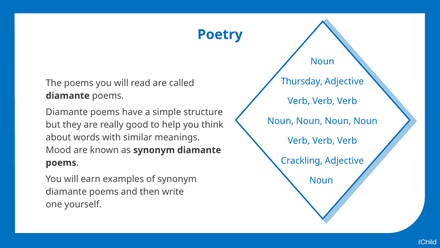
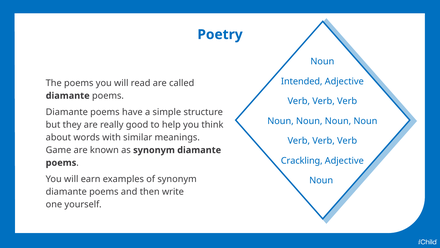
Thursday: Thursday -> Intended (302, 81)
Mood: Mood -> Game (58, 150)
